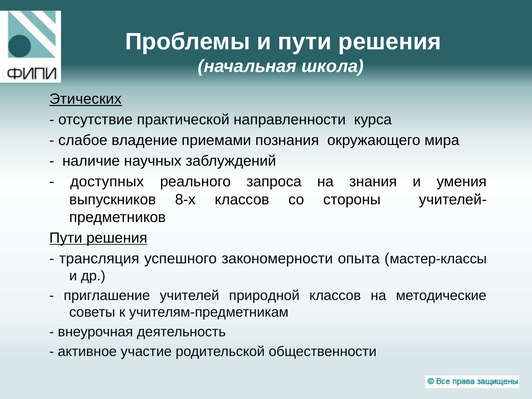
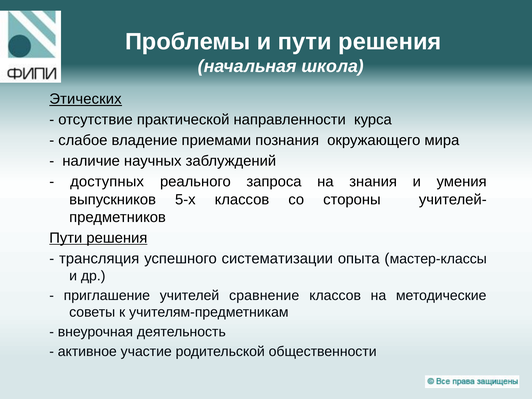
8-х: 8-х -> 5-х (185, 199)
закономерности: закономерности -> систематизации (277, 259)
природной: природной -> сравнение (264, 295)
